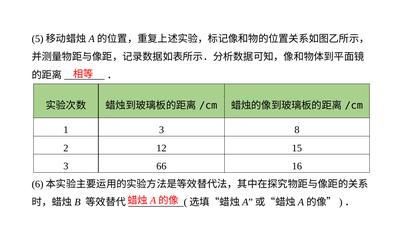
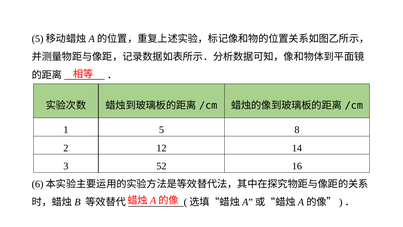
1 3: 3 -> 5 (161, 130)
15: 15 -> 14 (297, 148)
66: 66 -> 52 (161, 166)
